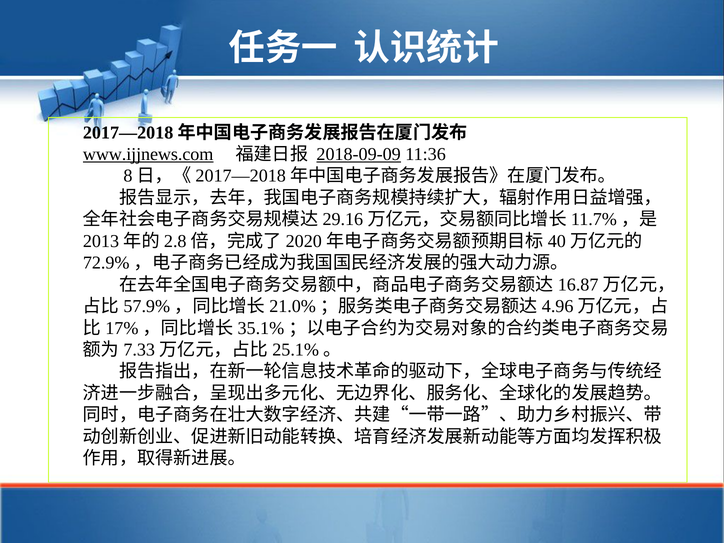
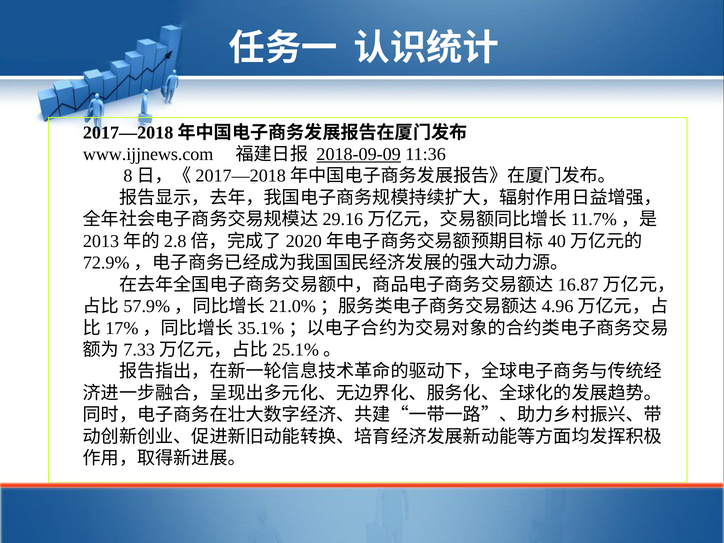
www.ijjnews.com underline: present -> none (148, 154)
